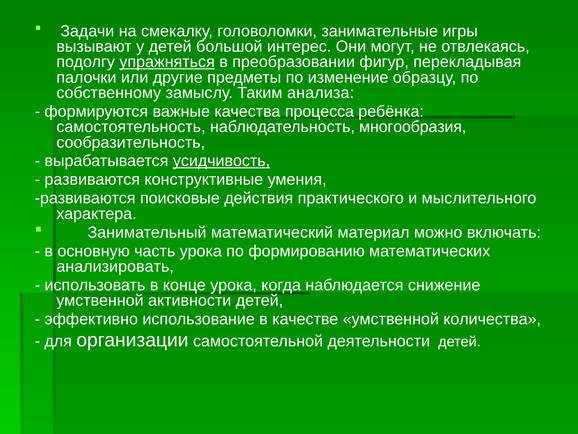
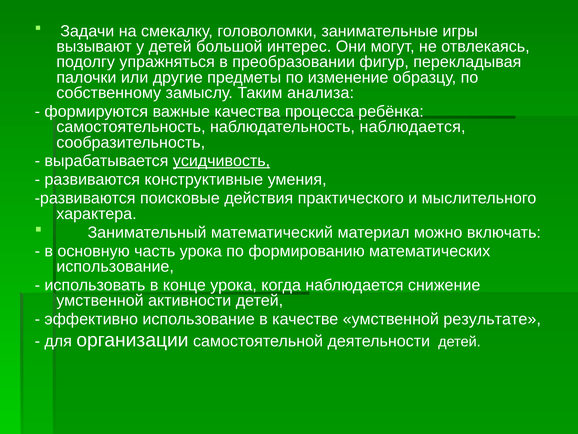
упражняться underline: present -> none (167, 62)
наблюдательность многообразия: многообразия -> наблюдается (413, 127)
анализировать: анализировать -> использование (115, 266)
количества: количества -> результате (492, 319)
